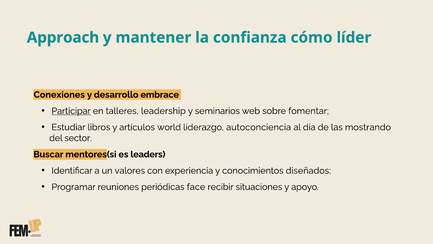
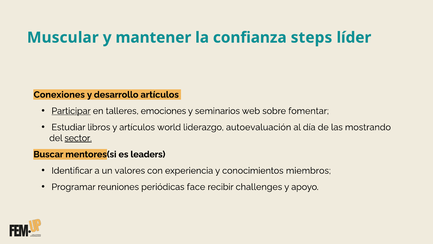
Approach: Approach -> Muscular (63, 37)
cómo: cómo -> steps (311, 37)
desarrollo embrace: embrace -> artículos (160, 95)
leadership: leadership -> emociones (163, 111)
autoconciencia: autoconciencia -> autoevaluación (259, 127)
sector underline: none -> present (78, 138)
diseñados: diseñados -> miembros (308, 170)
situaciones: situaciones -> challenges (259, 187)
